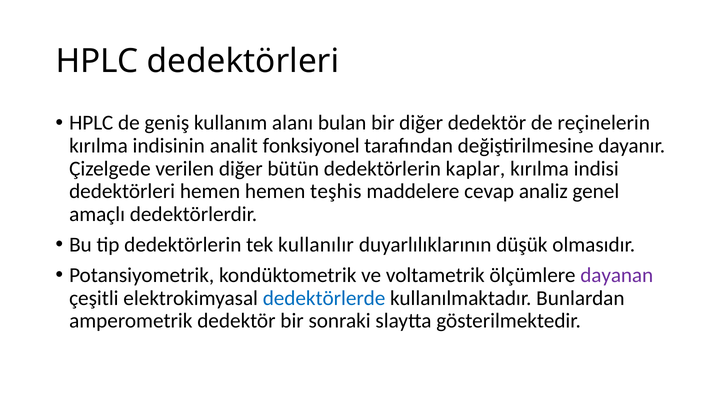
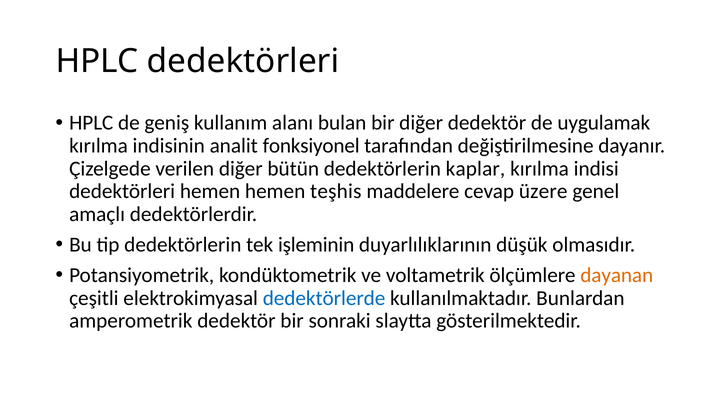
reçinelerin: reçinelerin -> uygulamak (604, 123)
analiz: analiz -> üzere (543, 192)
kullanılır: kullanılır -> işleminin (316, 245)
dayanan colour: purple -> orange (617, 276)
